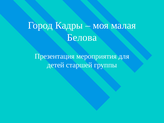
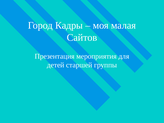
Белова: Белова -> Сайтов (82, 37)
